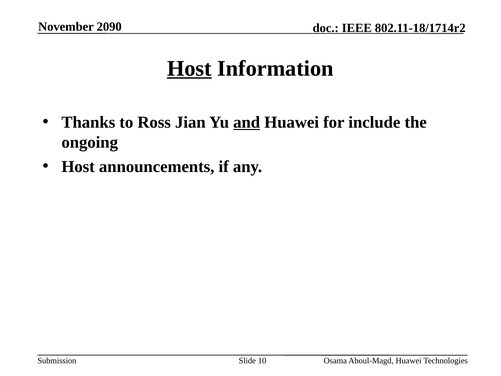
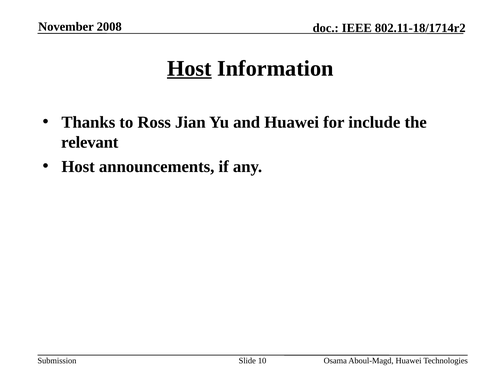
2090: 2090 -> 2008 (109, 27)
and underline: present -> none (247, 122)
ongoing: ongoing -> relevant (90, 142)
